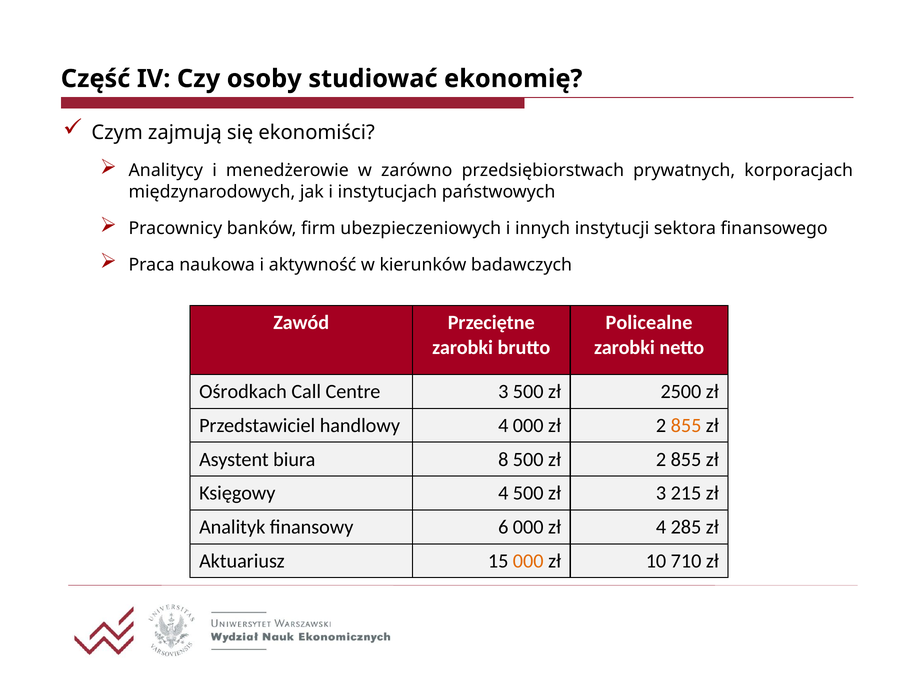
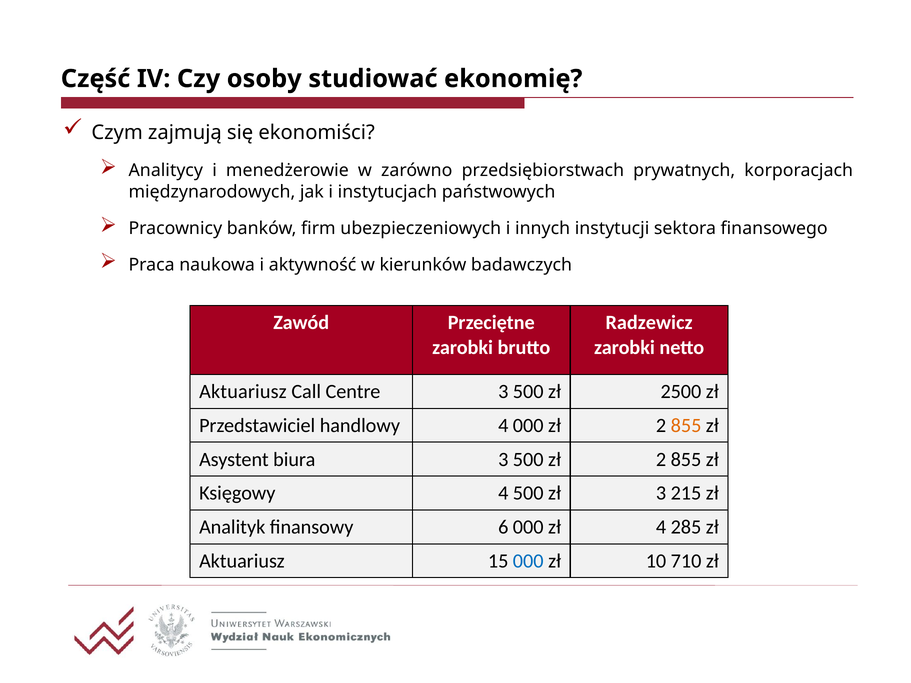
Policealne: Policealne -> Radzewicz (649, 323)
Ośrodkach: Ośrodkach -> Aktuariusz (243, 392)
biura 8: 8 -> 3 (503, 460)
000 colour: orange -> blue (528, 561)
